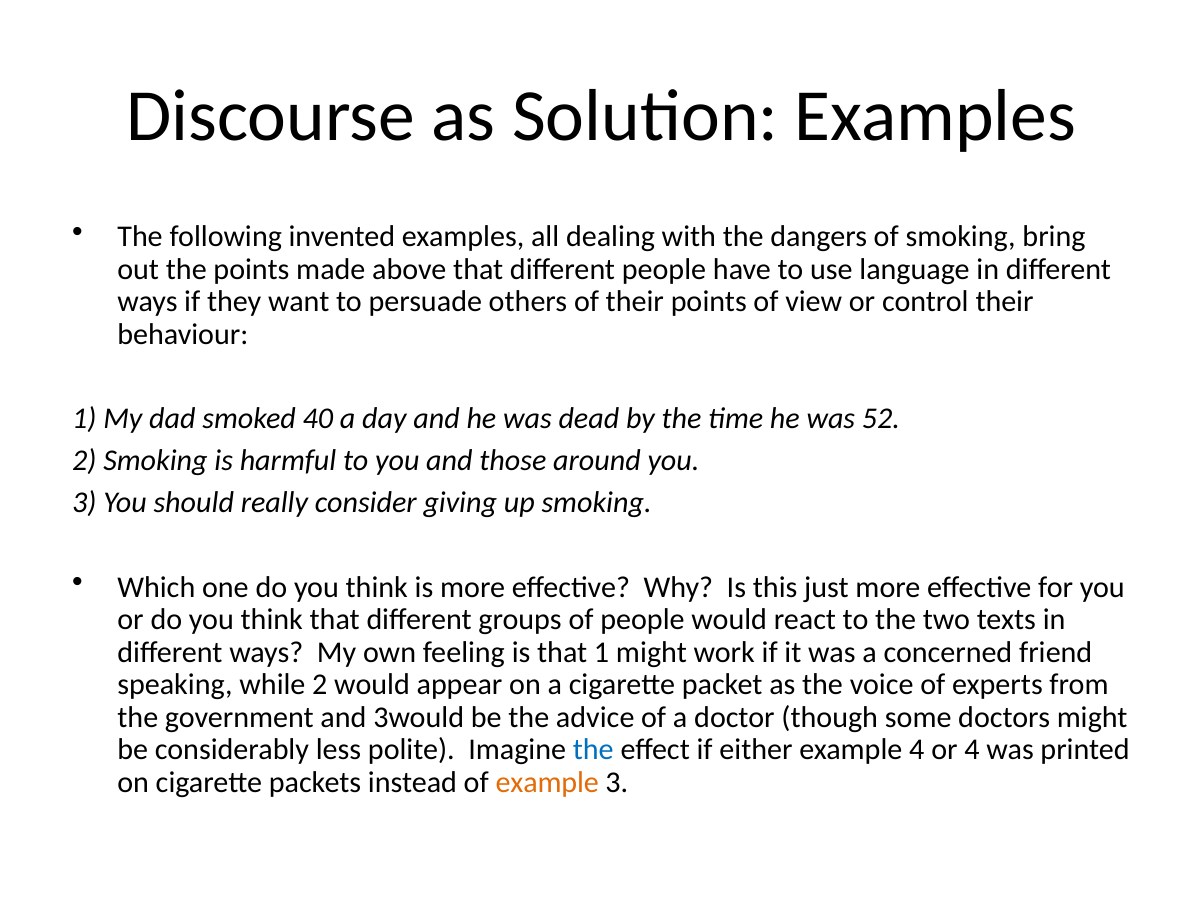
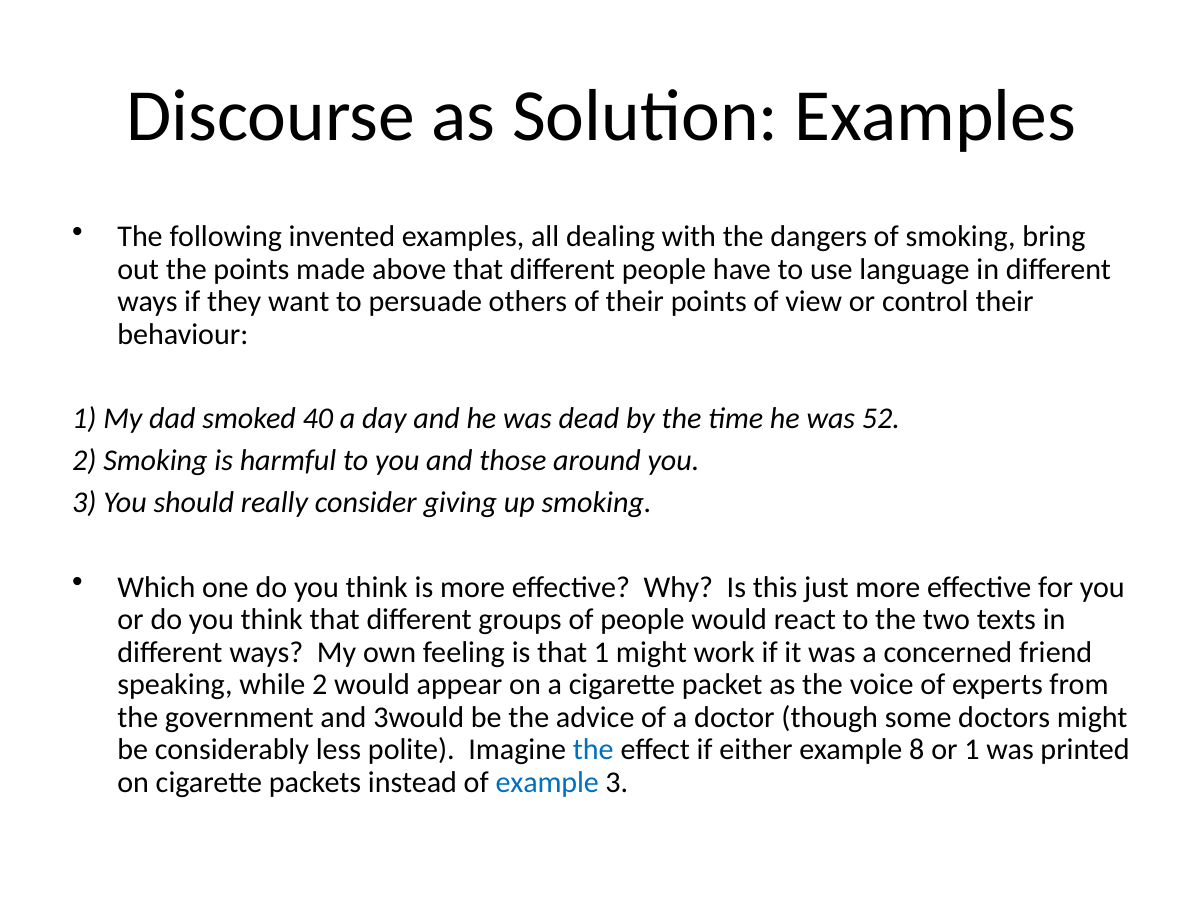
example 4: 4 -> 8 (917, 750)
or 4: 4 -> 1 (972, 750)
example colour: orange -> blue (547, 782)
